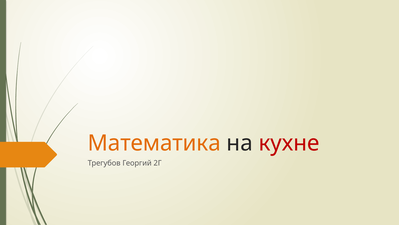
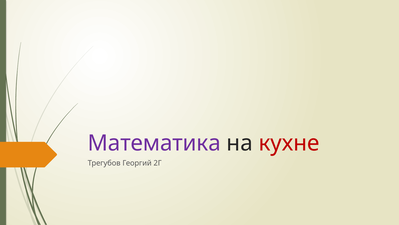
Математика colour: orange -> purple (154, 143)
